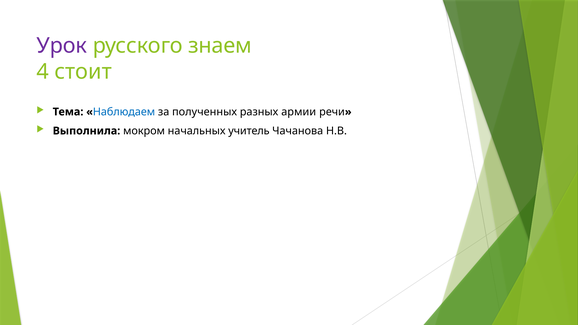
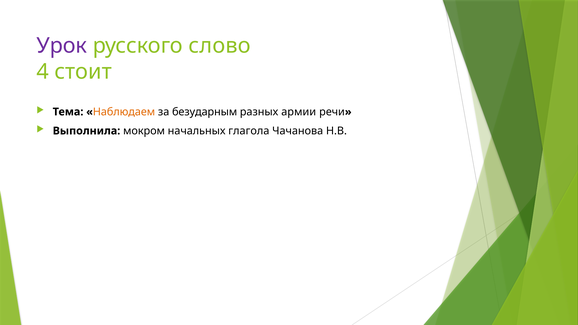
знаем: знаем -> слово (220, 46)
Наблюдаем colour: blue -> orange (124, 112)
полученных: полученных -> безударным (205, 112)
учитель: учитель -> глагола (249, 131)
